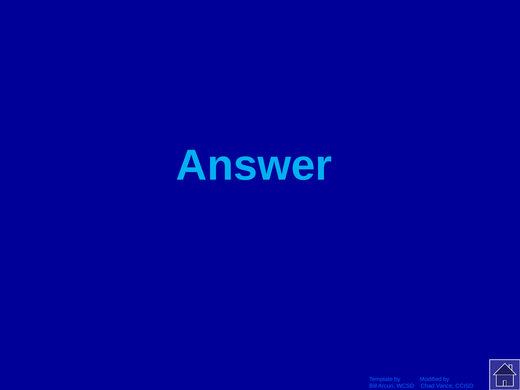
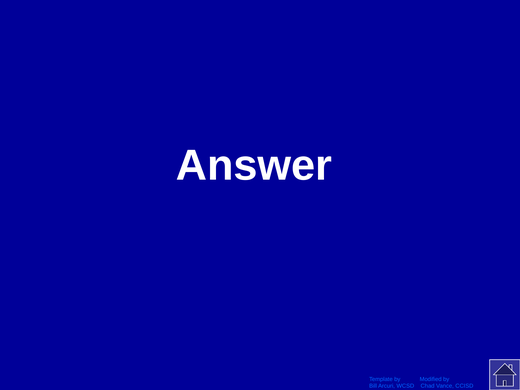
Answer colour: light blue -> white (254, 166)
